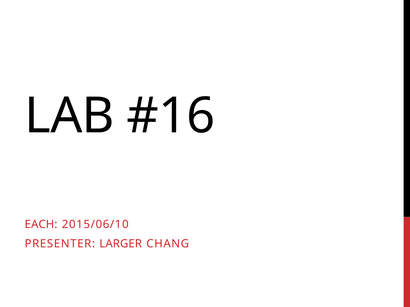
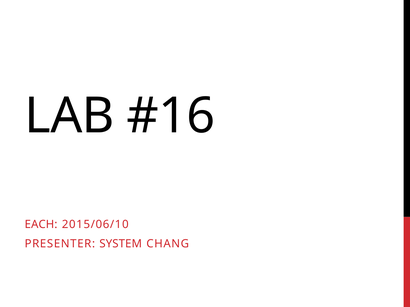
LARGER: LARGER -> SYSTEM (121, 244)
